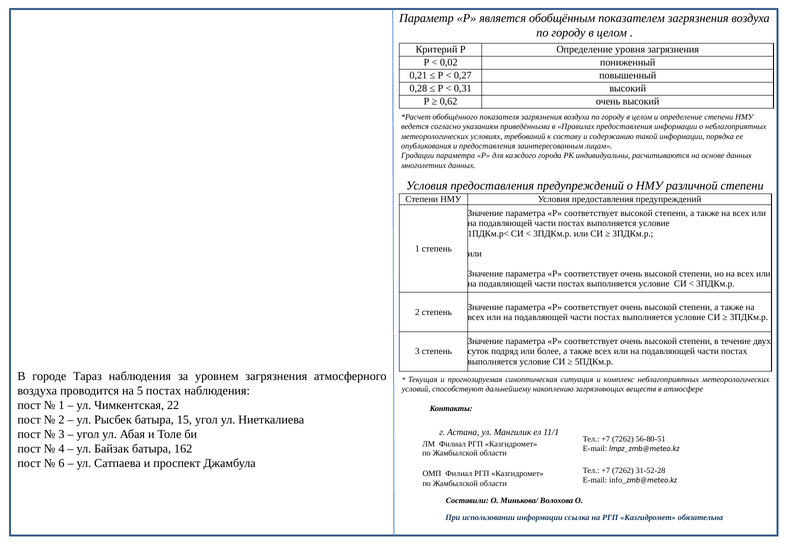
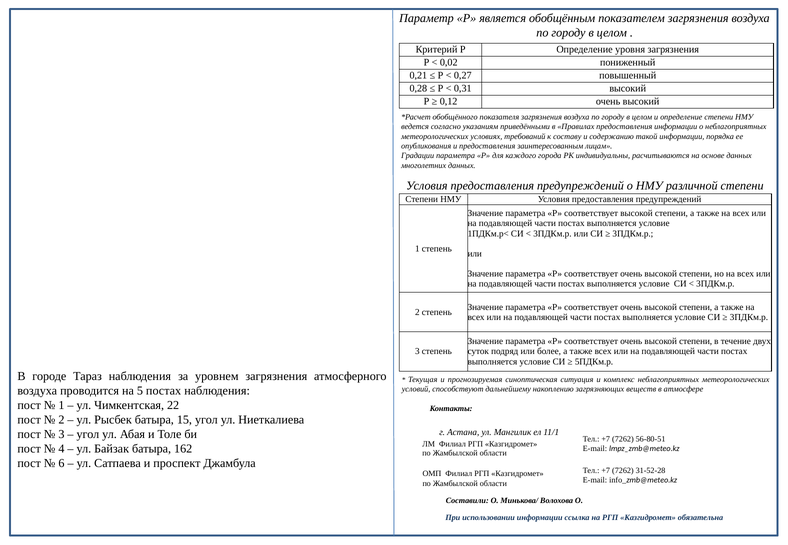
0,62: 0,62 -> 0,12 (449, 102)
